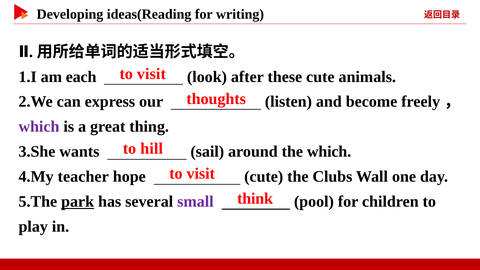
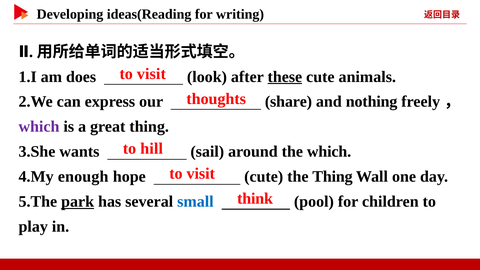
each: each -> does (81, 77)
these underline: none -> present (285, 77)
listen: listen -> share (288, 102)
become: become -> nothing (372, 102)
teacher: teacher -> enough (83, 177)
the Clubs: Clubs -> Thing (332, 177)
small colour: purple -> blue (195, 202)
